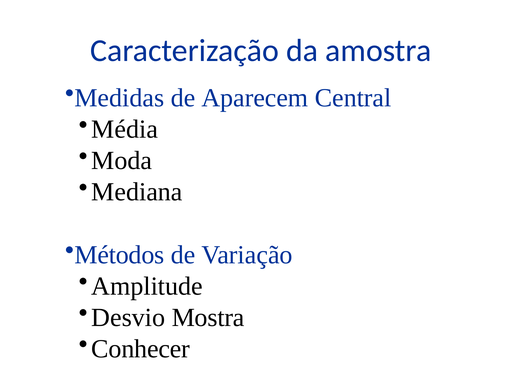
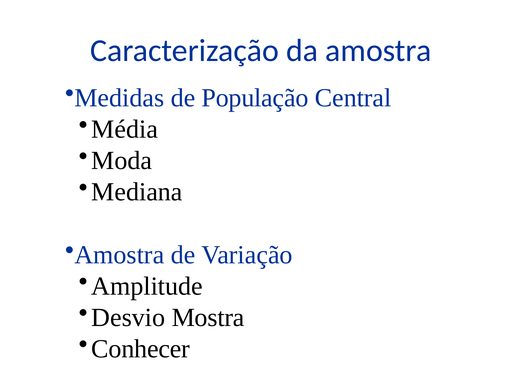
Aparecem: Aparecem -> População (255, 98)
Métodos: Métodos -> Amostra (119, 254)
